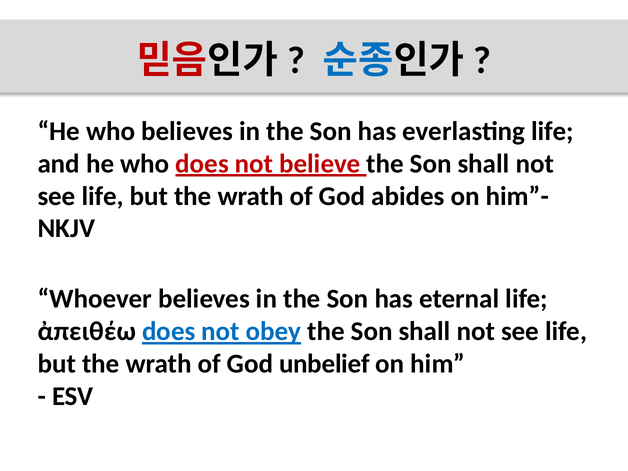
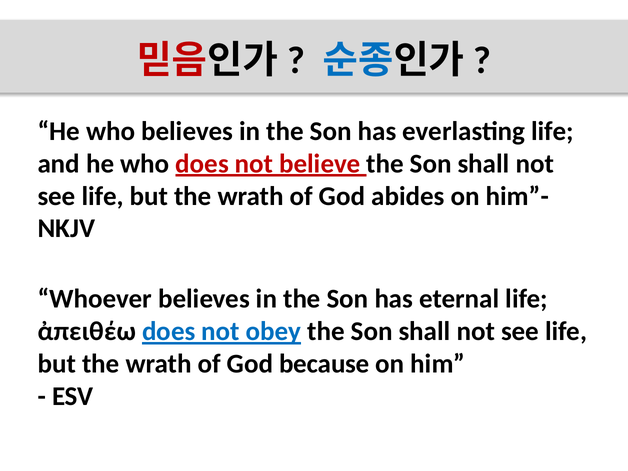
unbelief: unbelief -> because (324, 364)
